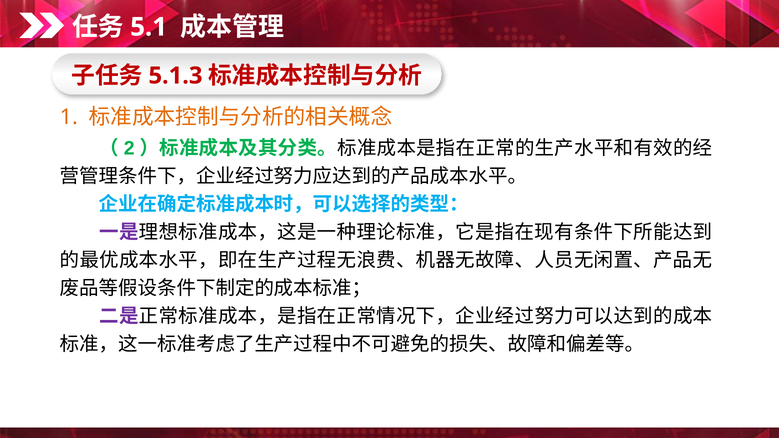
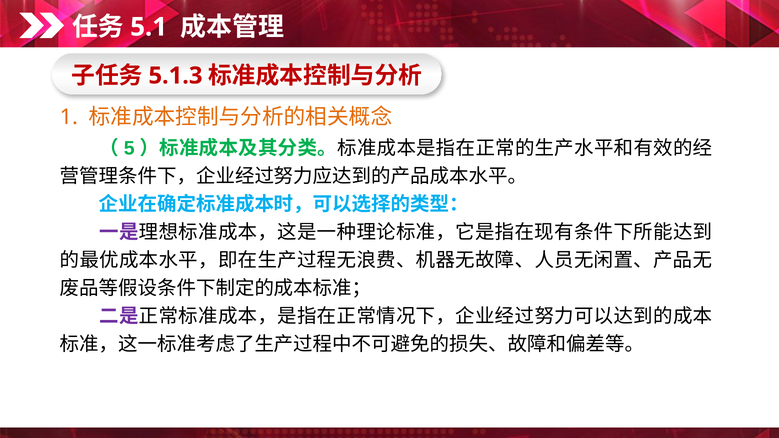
2: 2 -> 5 (129, 148)
